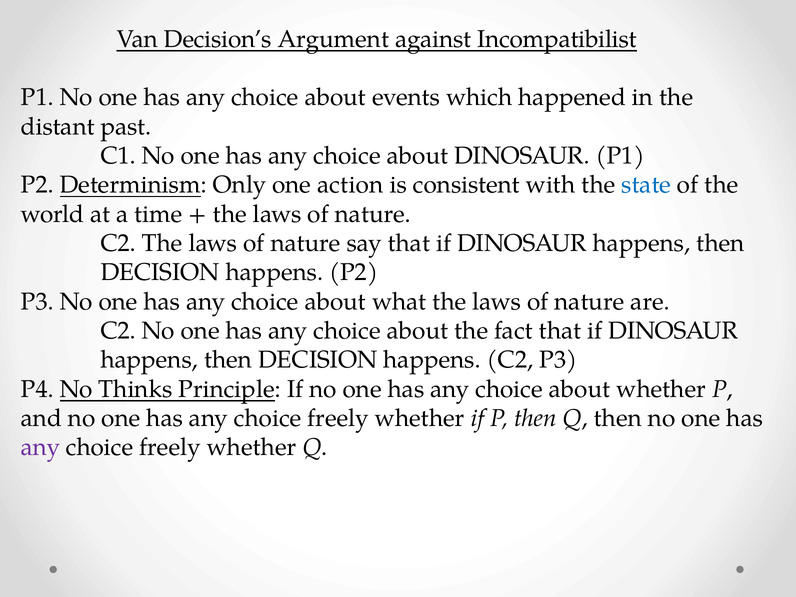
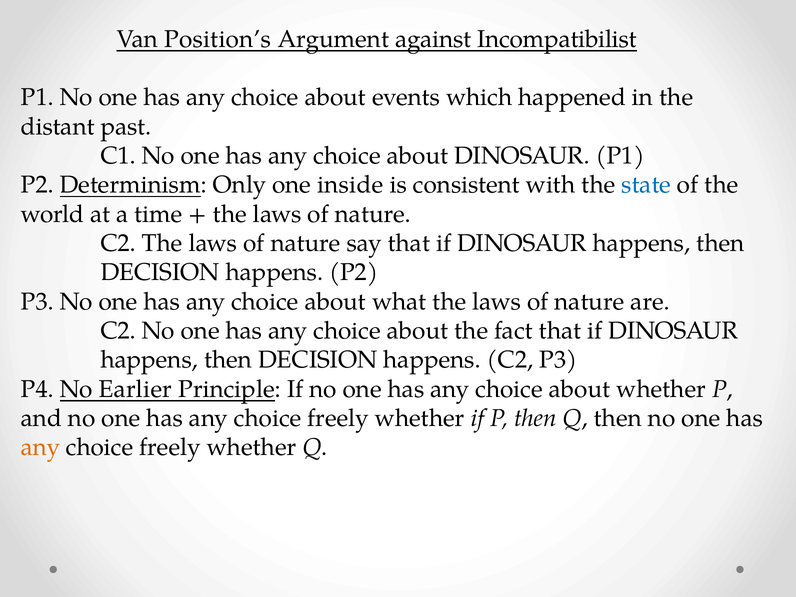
Decision’s: Decision’s -> Position’s (218, 39)
action: action -> inside (350, 185)
Thinks: Thinks -> Earlier (135, 389)
any colour: purple -> orange (40, 447)
